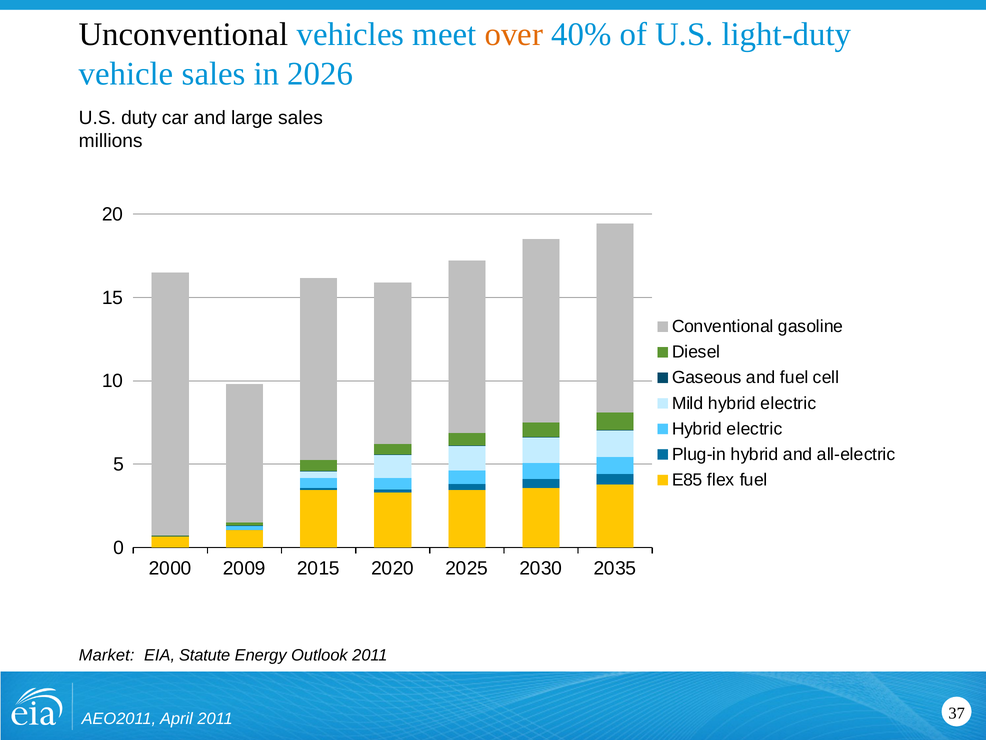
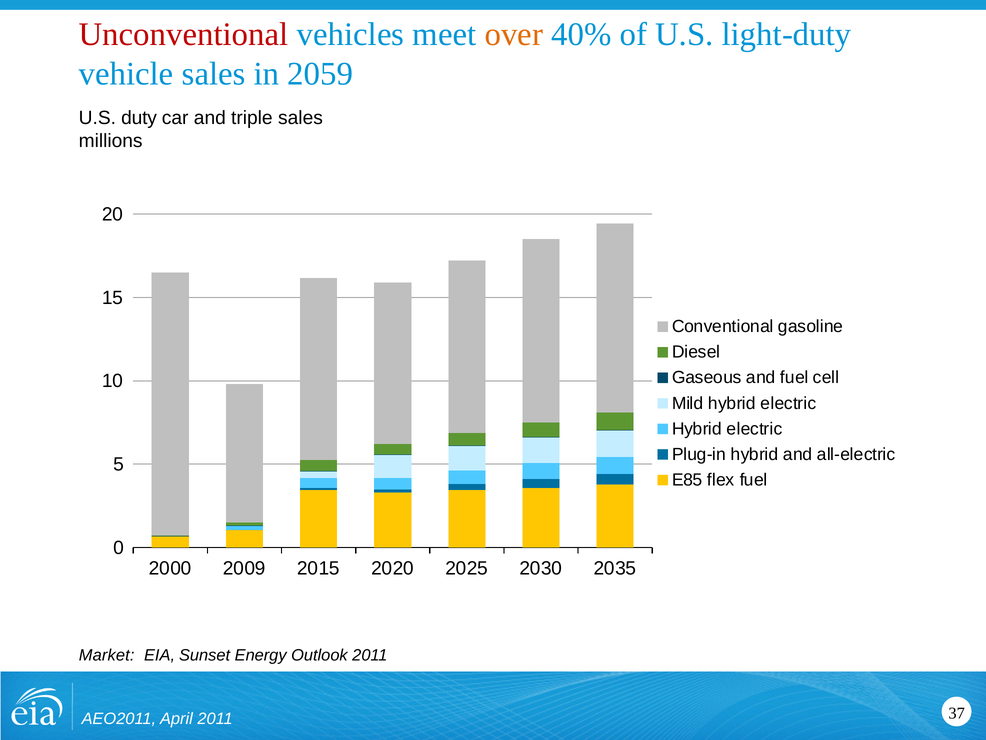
Unconventional colour: black -> red (184, 35)
2026: 2026 -> 2059 (320, 74)
large: large -> triple (252, 118)
Statute: Statute -> Sunset (205, 655)
